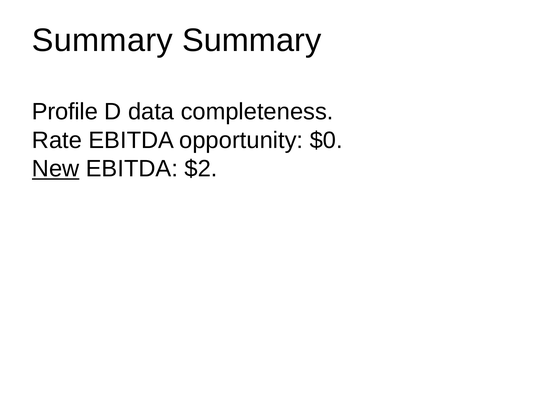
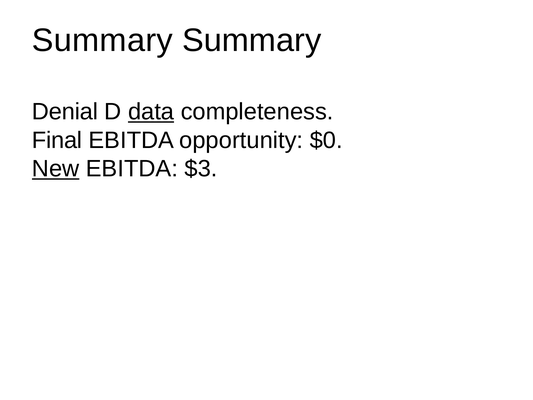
Profile: Profile -> Denial (65, 112)
data underline: none -> present (151, 112)
Rate: Rate -> Final (57, 140)
$2: $2 -> $3 (201, 169)
